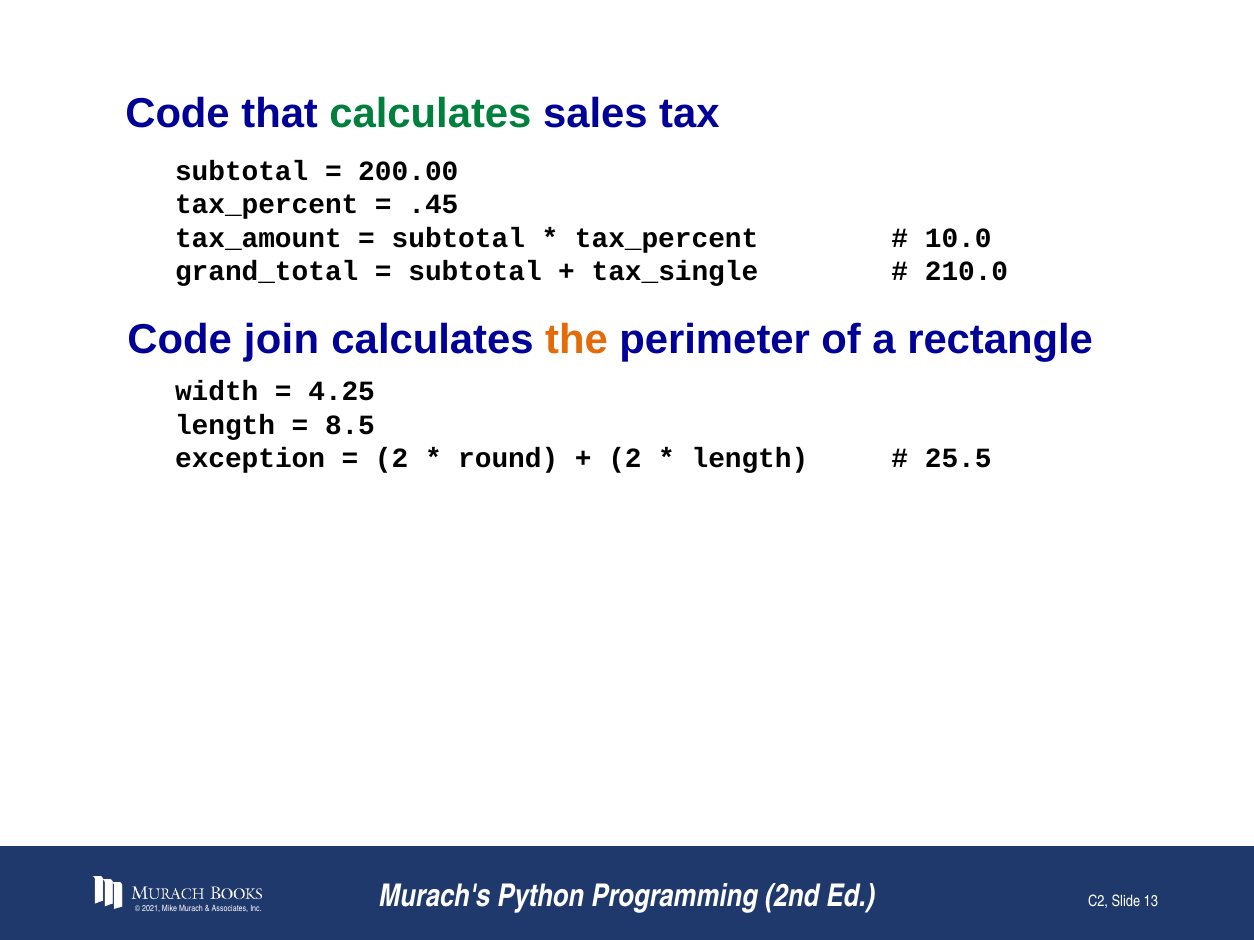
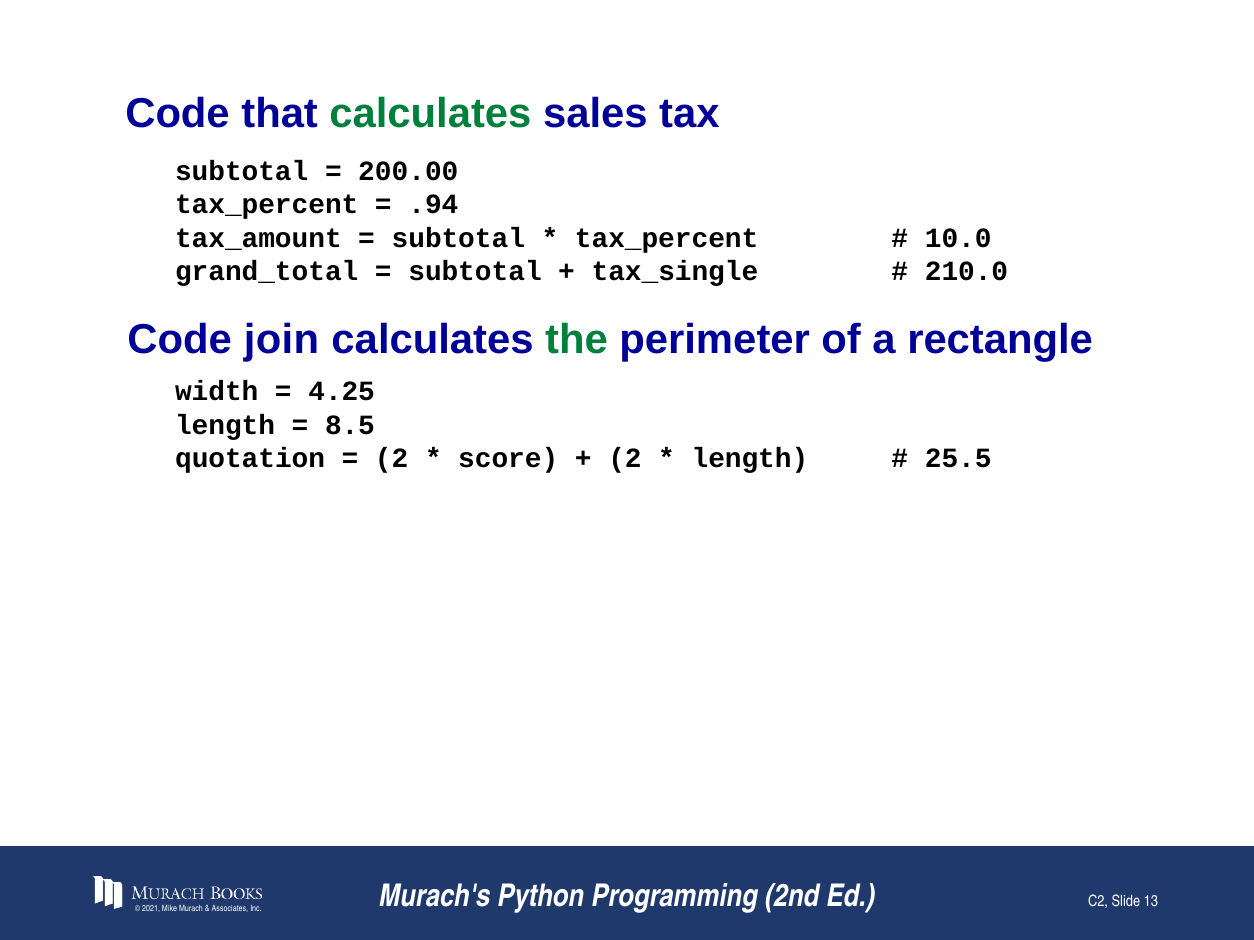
.45: .45 -> .94 (433, 205)
the colour: orange -> green (577, 340)
exception: exception -> quotation (250, 458)
round: round -> score (508, 458)
